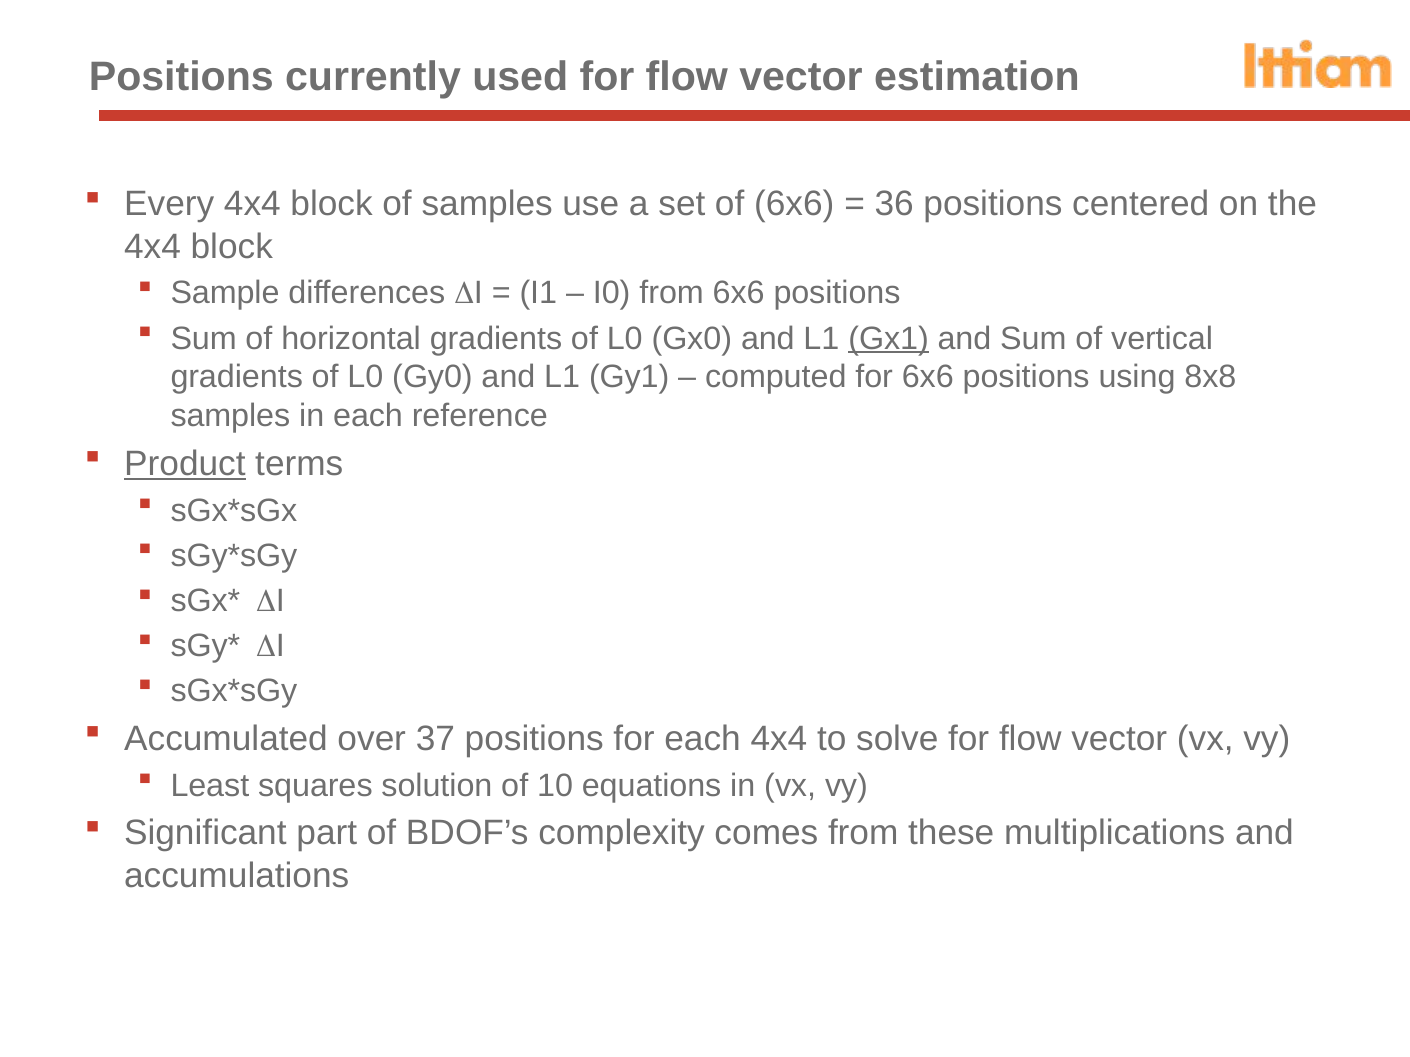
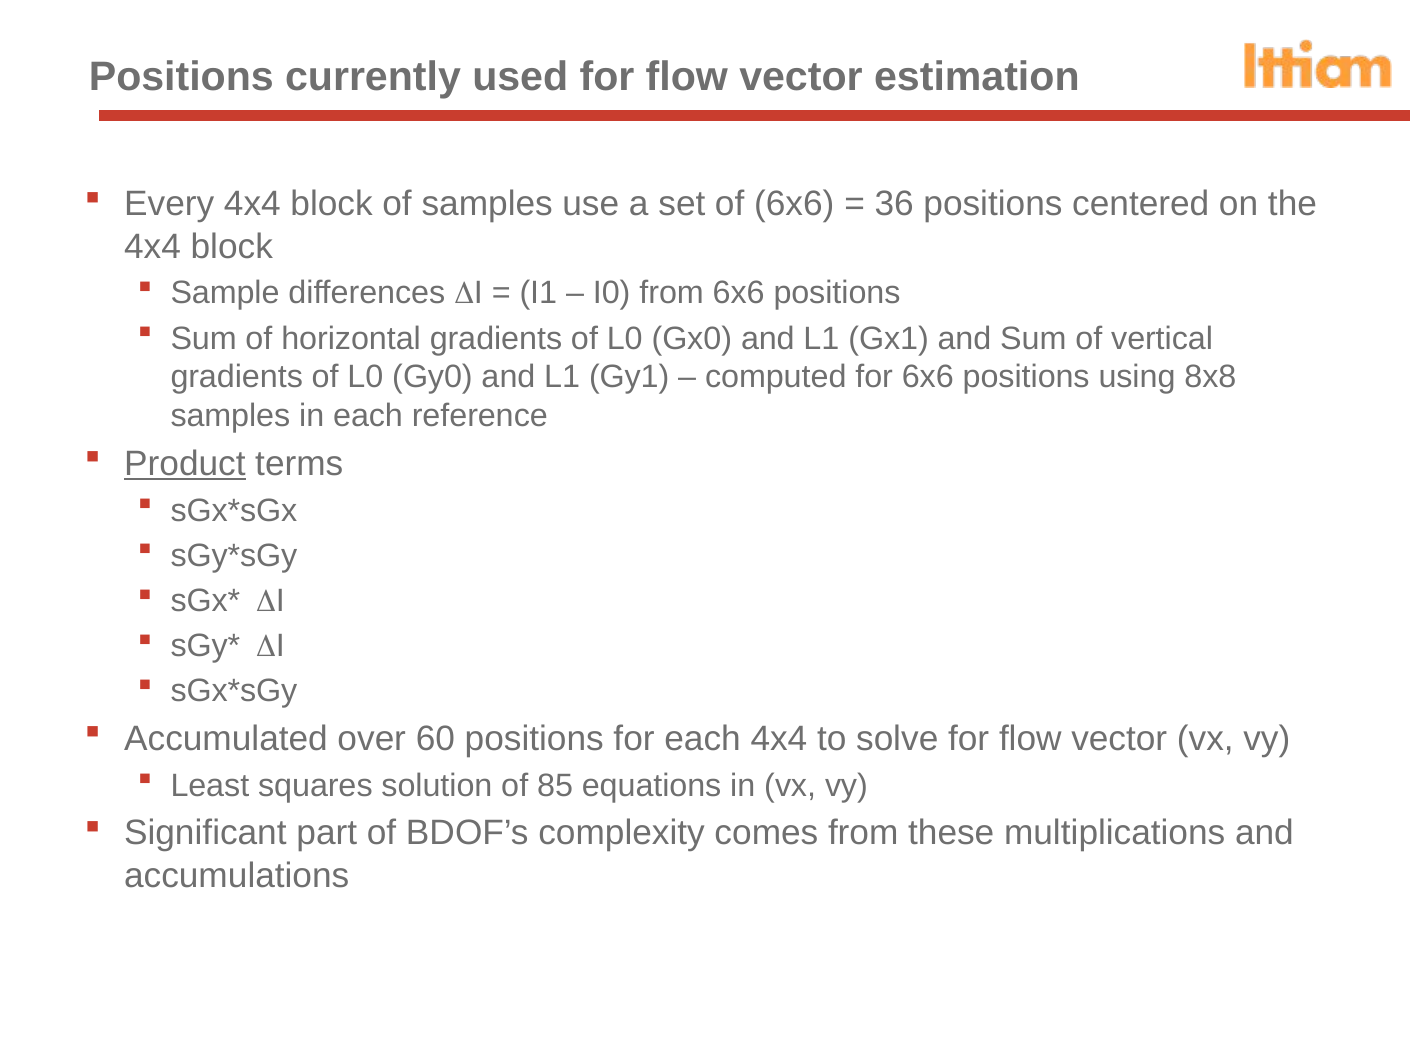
Gx1 underline: present -> none (889, 339)
37: 37 -> 60 (435, 739)
10: 10 -> 85 (555, 786)
